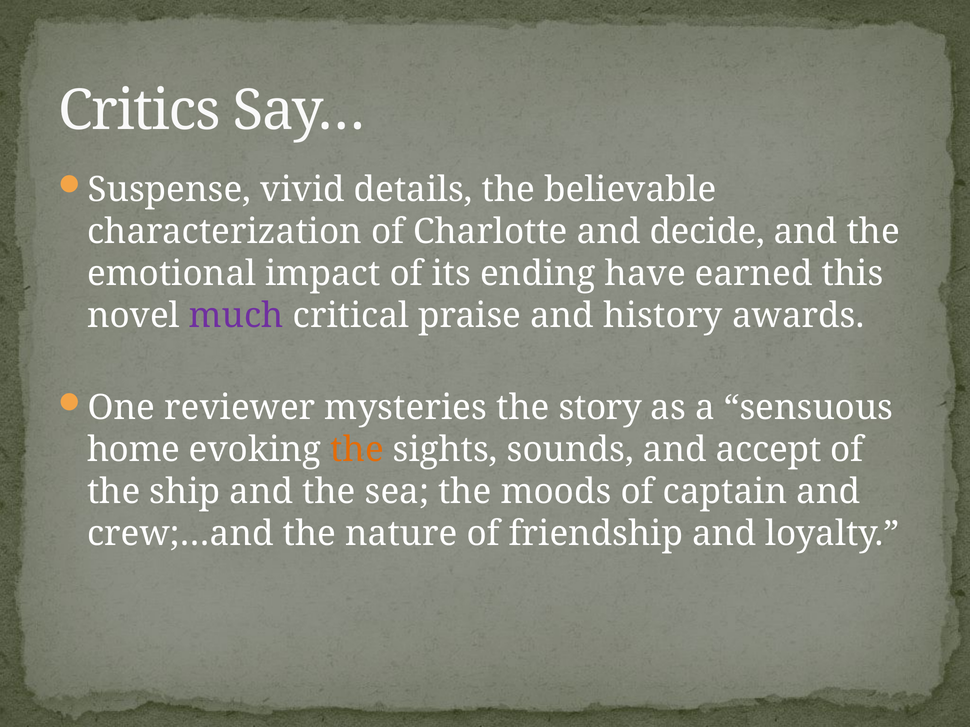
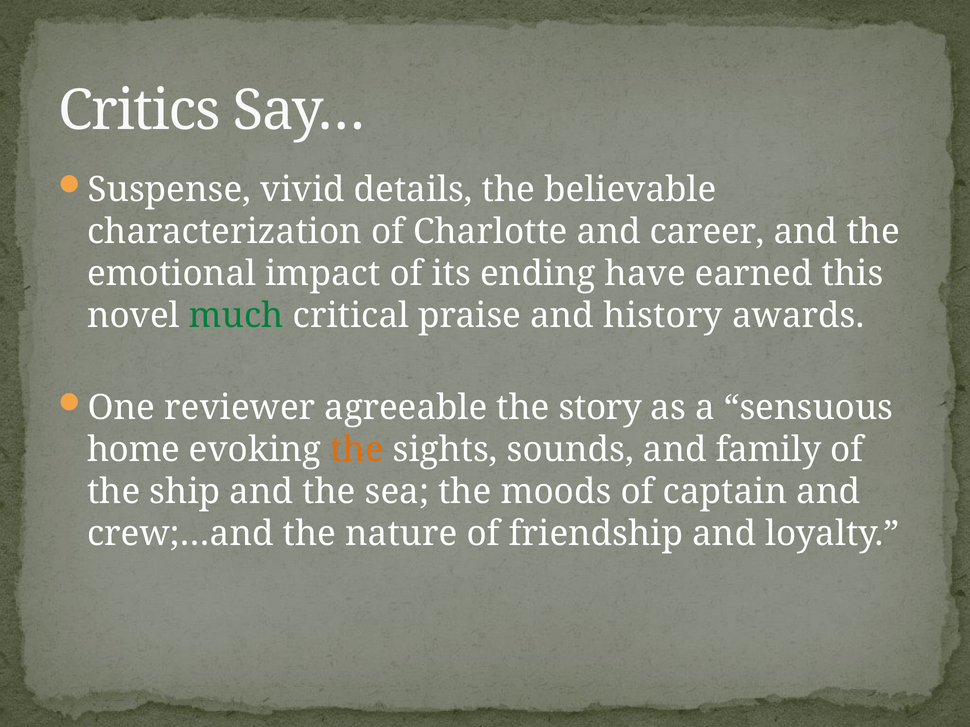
decide: decide -> career (707, 232)
much colour: purple -> green (236, 316)
mysteries: mysteries -> agreeable (406, 408)
accept: accept -> family (769, 450)
